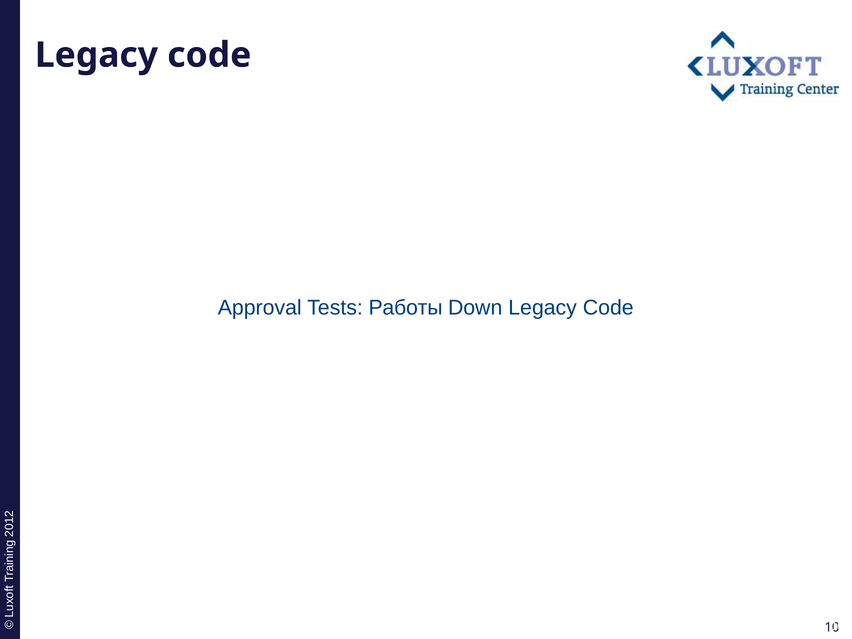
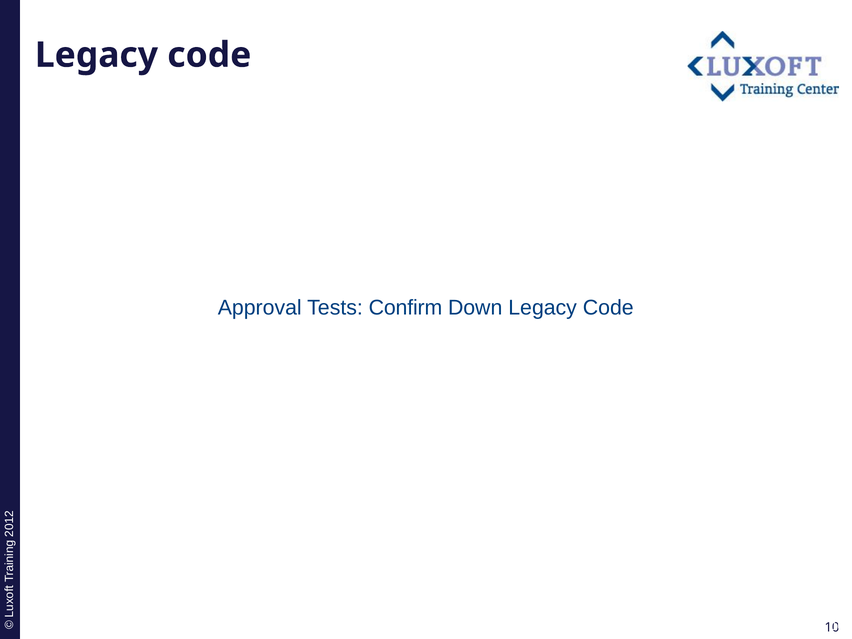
Работы: Работы -> Confirm (405, 308)
